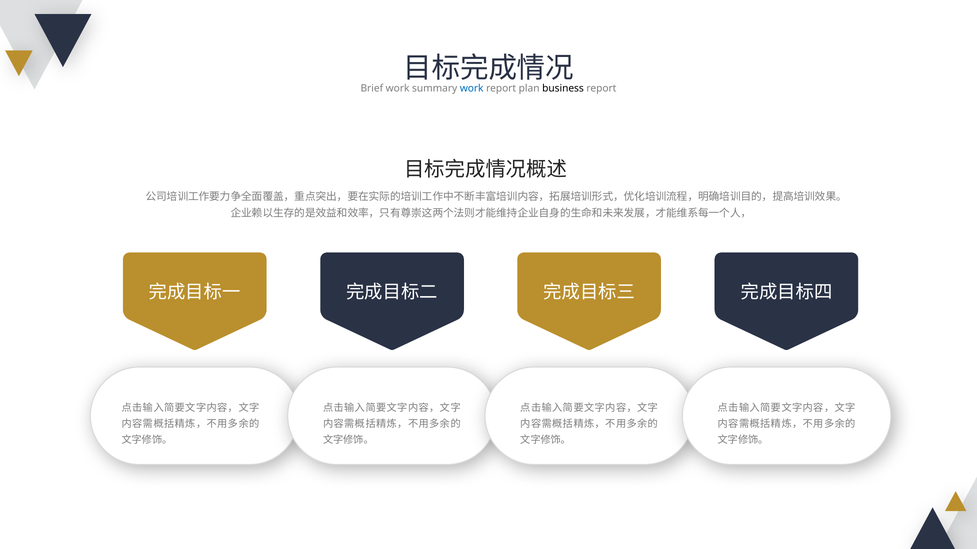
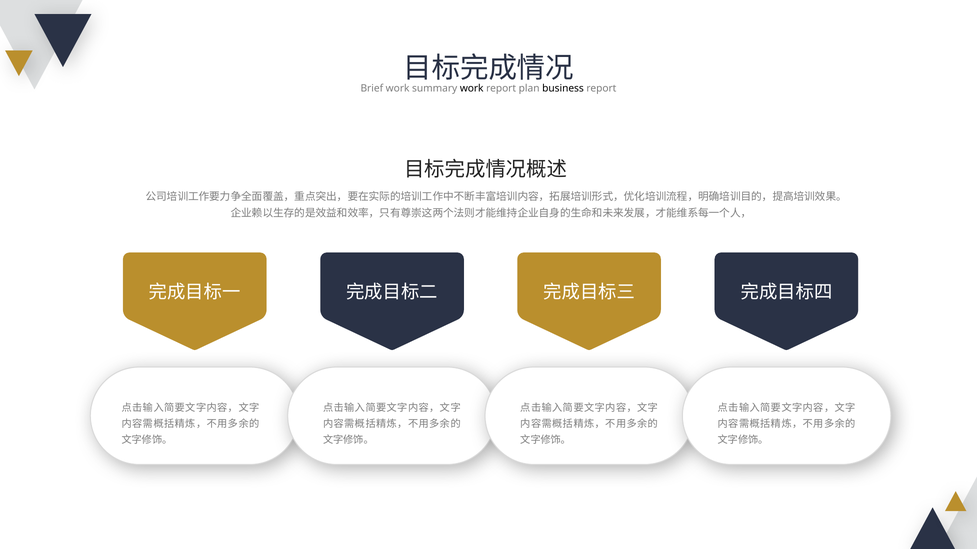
work colour: blue -> black (472, 88)
